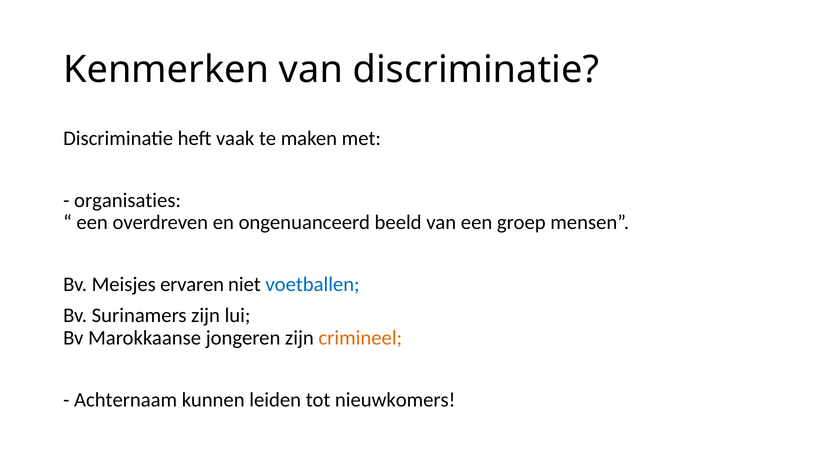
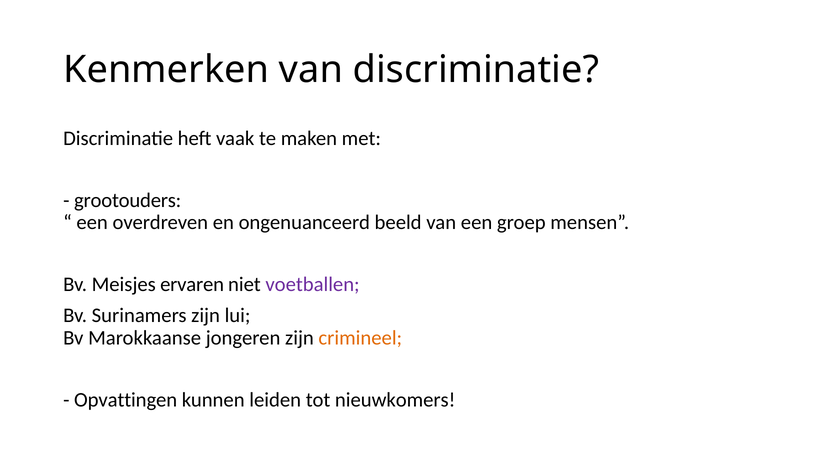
organisaties: organisaties -> grootouders (128, 200)
voetballen colour: blue -> purple (313, 284)
Achternaam: Achternaam -> Opvattingen (126, 400)
